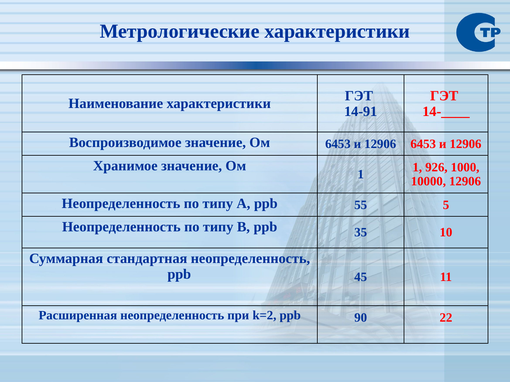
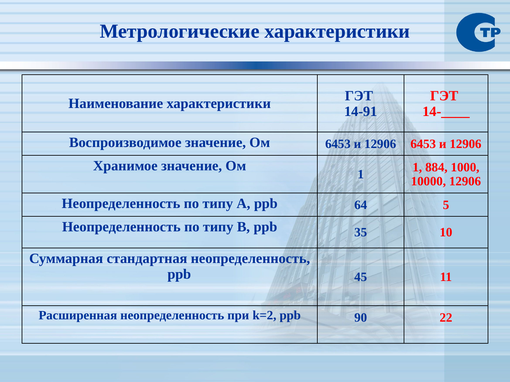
926: 926 -> 884 (436, 168)
55: 55 -> 64 (361, 205)
